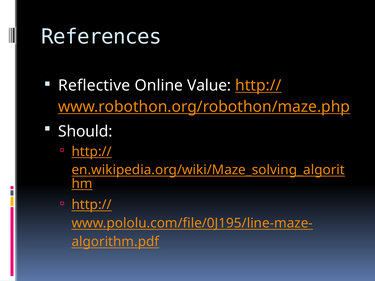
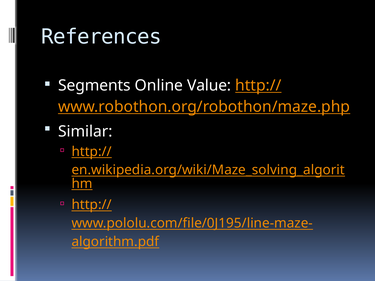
Reflective: Reflective -> Segments (94, 85)
Should: Should -> Similar (85, 132)
